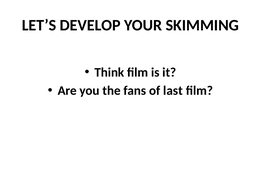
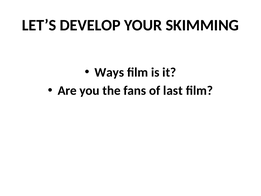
Think: Think -> Ways (109, 72)
